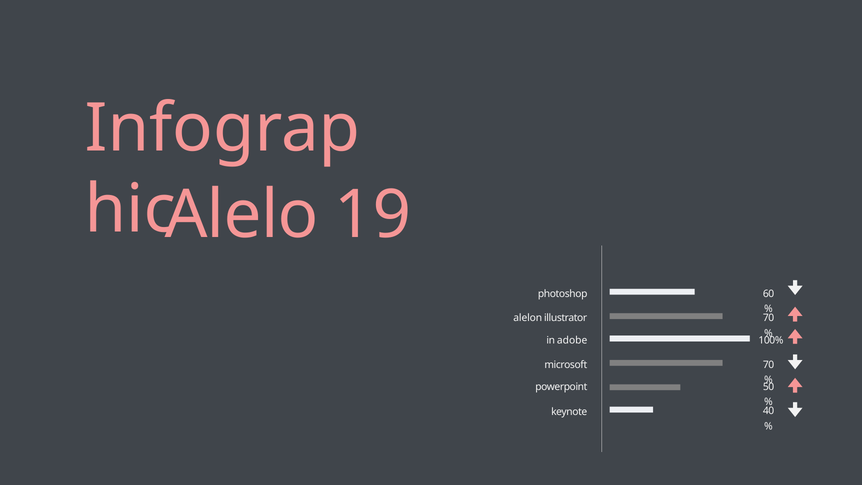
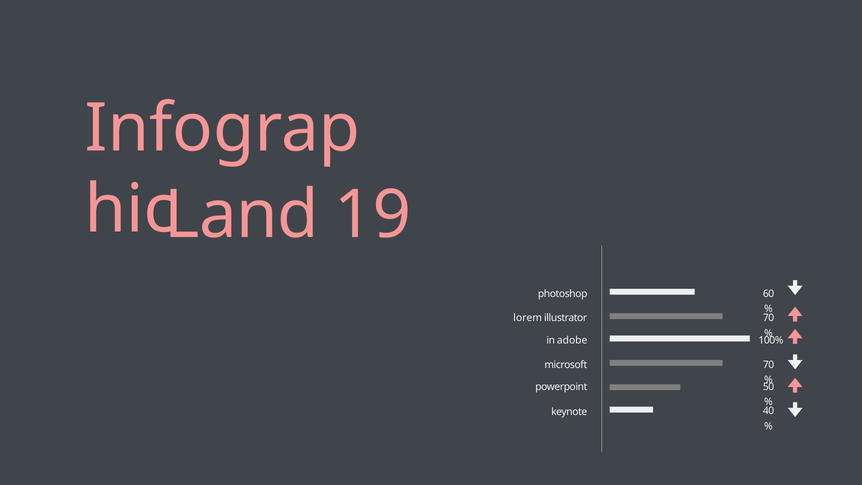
Alelo: Alelo -> Land (242, 215)
alelon: alelon -> lorem (528, 318)
